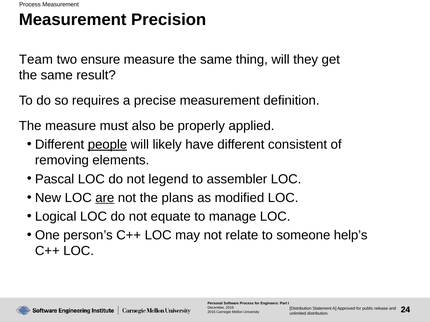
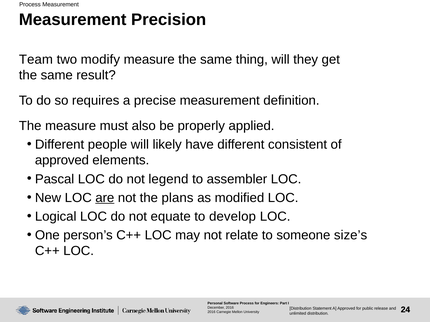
ensure: ensure -> modify (100, 60)
people underline: present -> none (108, 145)
removing: removing -> approved (62, 161)
manage: manage -> develop (233, 217)
help’s: help’s -> size’s (351, 236)
